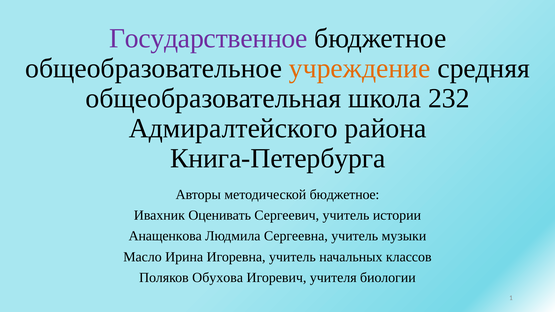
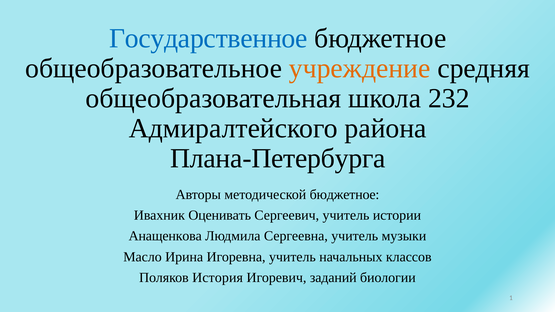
Государственное colour: purple -> blue (208, 38)
Книга-Петербурга: Книга-Петербурга -> Плана-Петербурга (278, 158)
Обухова: Обухова -> История (218, 278)
учителя: учителя -> заданий (333, 278)
